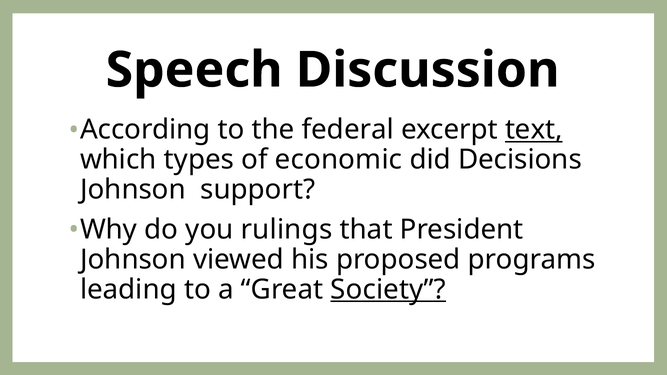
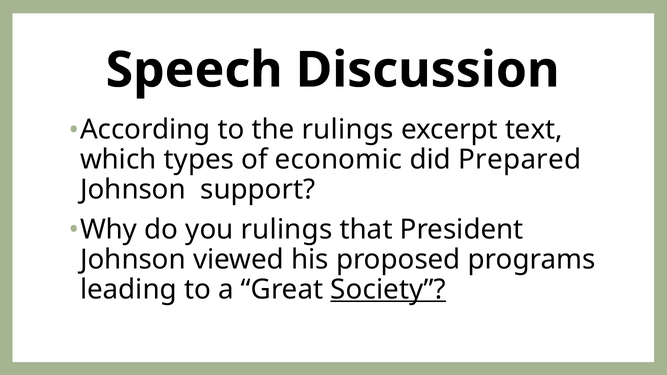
the federal: federal -> rulings (348, 130)
text underline: present -> none (534, 130)
Decisions: Decisions -> Prepared (520, 160)
